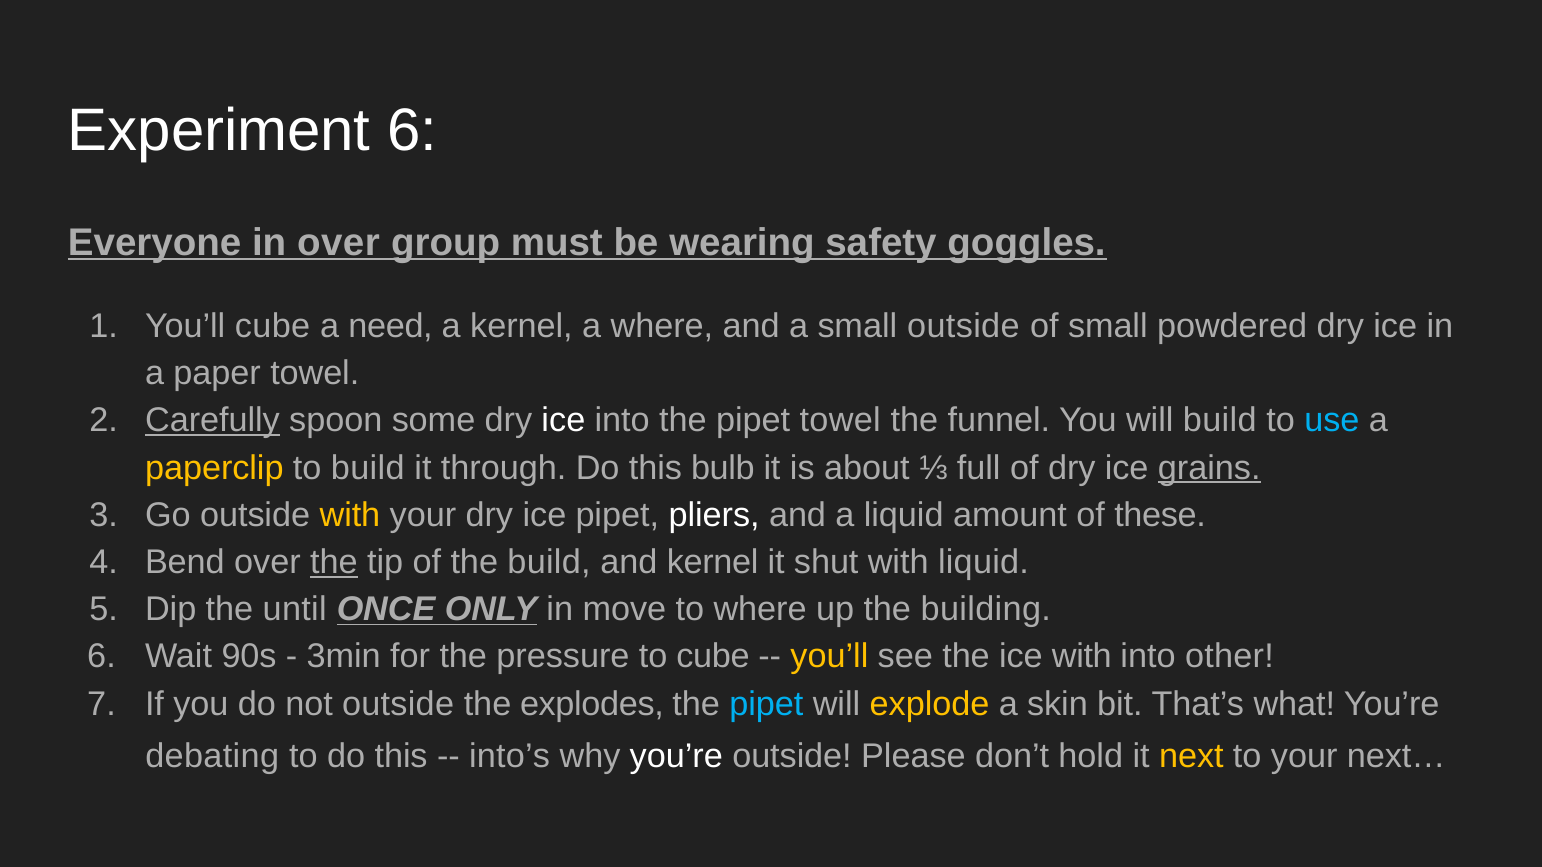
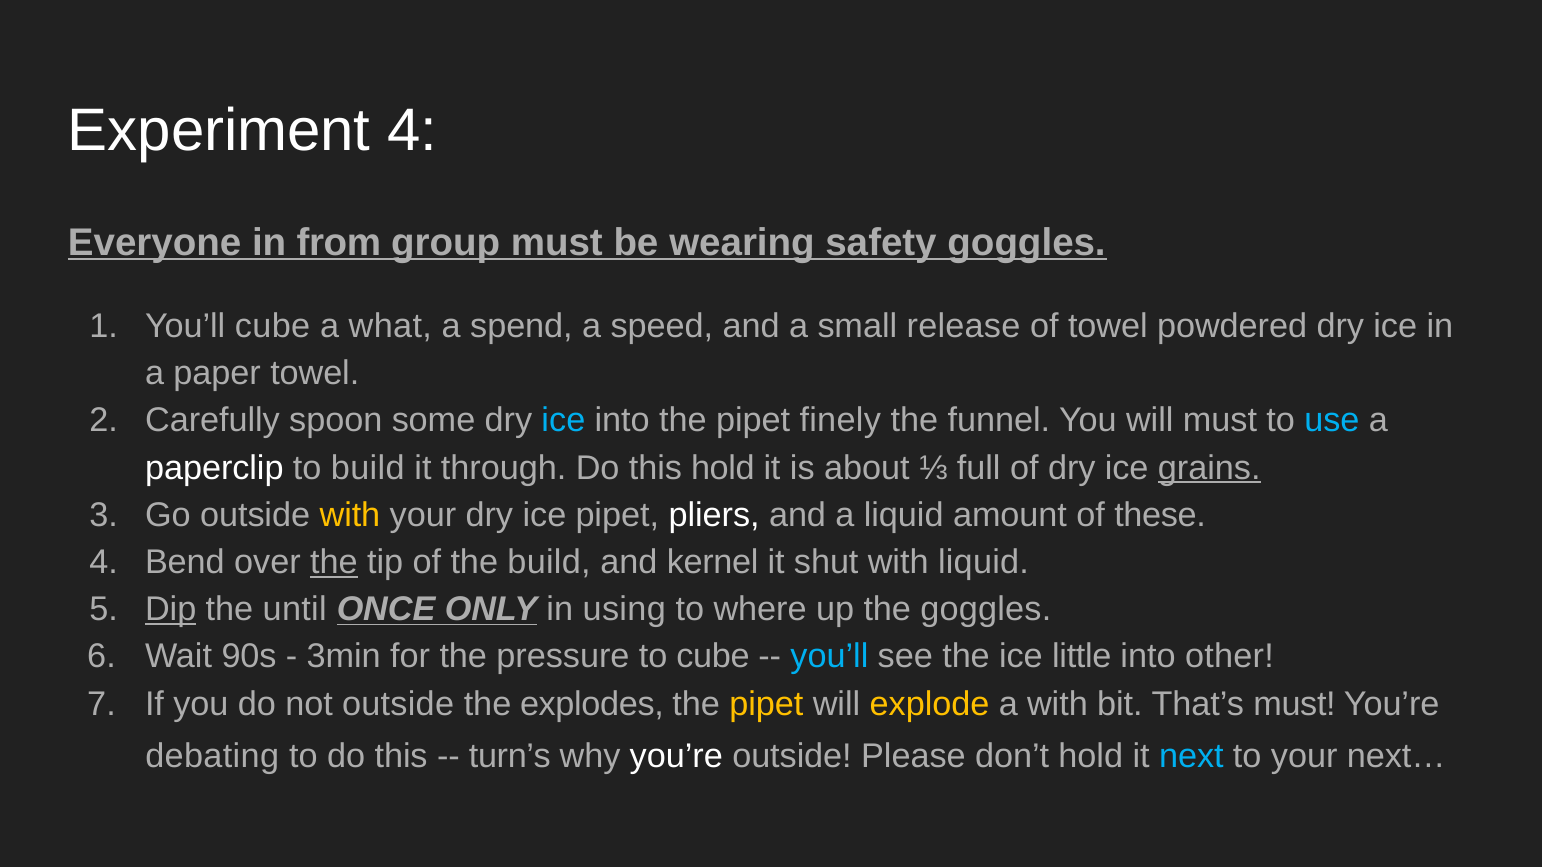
Experiment 6: 6 -> 4 (412, 131)
in over: over -> from (339, 242)
need: need -> what (390, 326)
a kernel: kernel -> spend (521, 326)
a where: where -> speed (662, 326)
small outside: outside -> release (963, 326)
of small: small -> towel (1108, 326)
Carefully underline: present -> none (212, 421)
ice colour: white -> light blue (563, 421)
pipet towel: towel -> finely (840, 421)
will build: build -> must (1220, 421)
paperclip colour: yellow -> white (214, 468)
this bulb: bulb -> hold (723, 468)
Dip underline: none -> present (171, 610)
move: move -> using (624, 610)
the building: building -> goggles (986, 610)
you’ll colour: yellow -> light blue (829, 657)
ice with: with -> little (1082, 657)
pipet colour: light blue -> yellow (766, 704)
a skin: skin -> with (1057, 704)
That’s what: what -> must (1295, 704)
into’s: into’s -> turn’s (510, 756)
next colour: yellow -> light blue (1191, 756)
